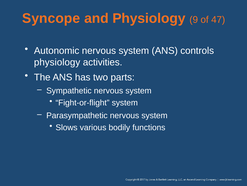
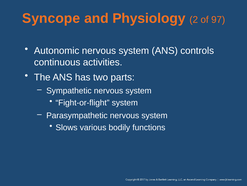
9: 9 -> 2 (194, 20)
47: 47 -> 97 (218, 20)
physiology: physiology -> continuous (57, 62)
